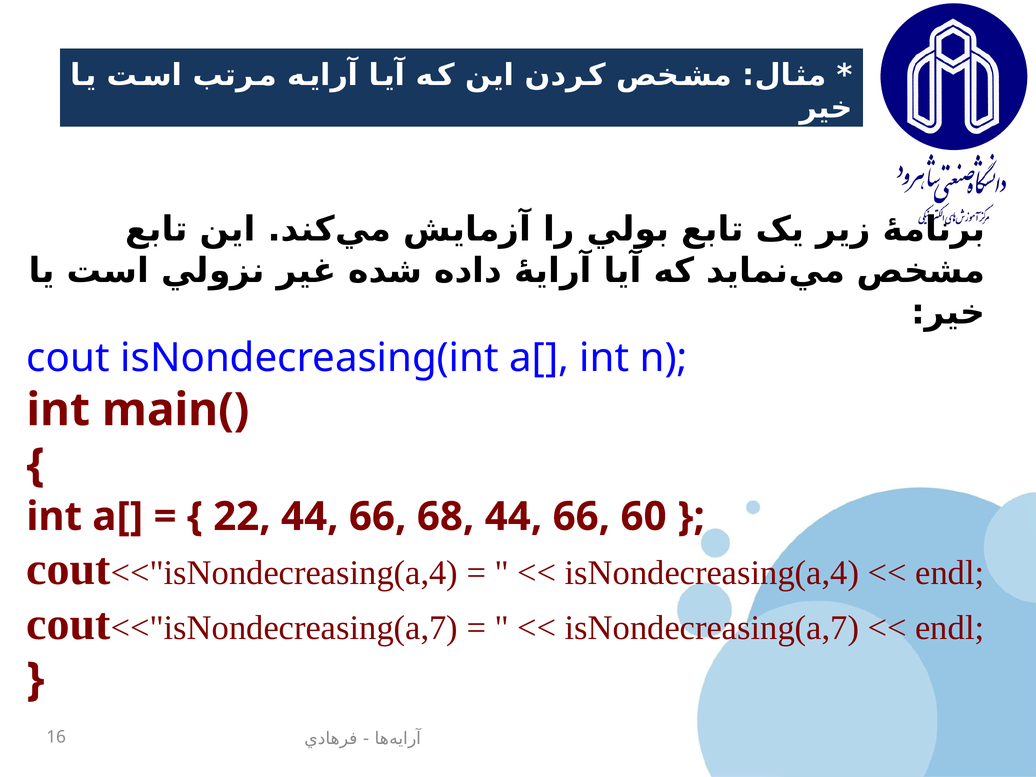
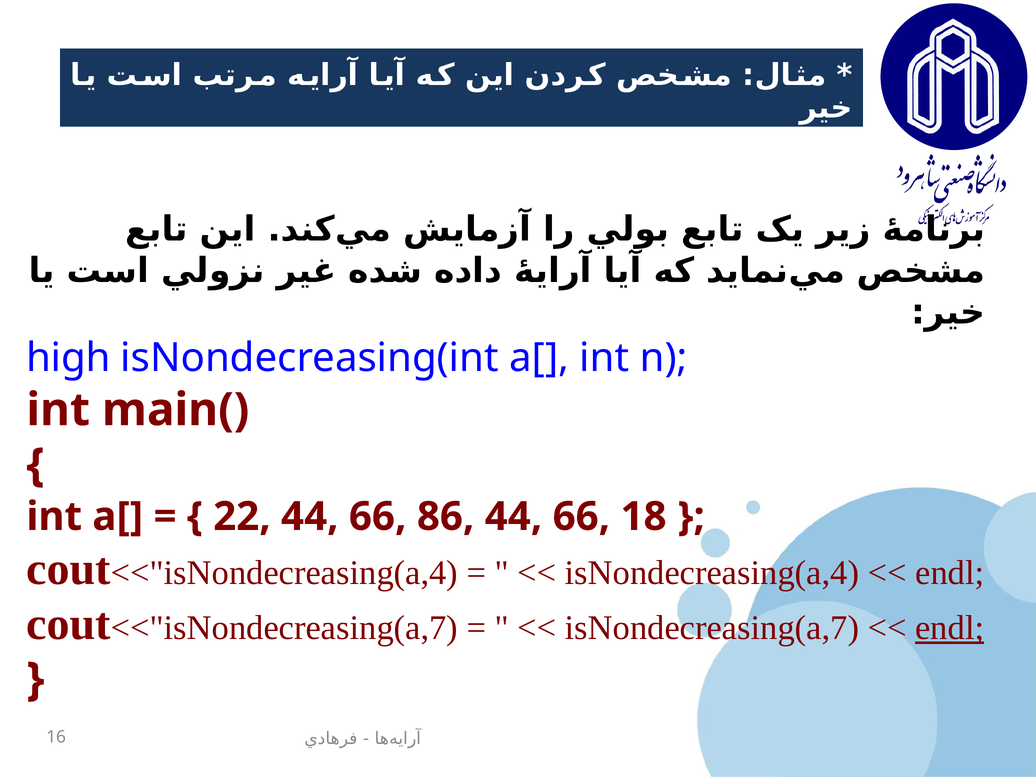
cout: cout -> high (68, 358)
68: 68 -> 86 (446, 517)
60: 60 -> 18 (644, 517)
endl underline: none -> present (950, 628)
